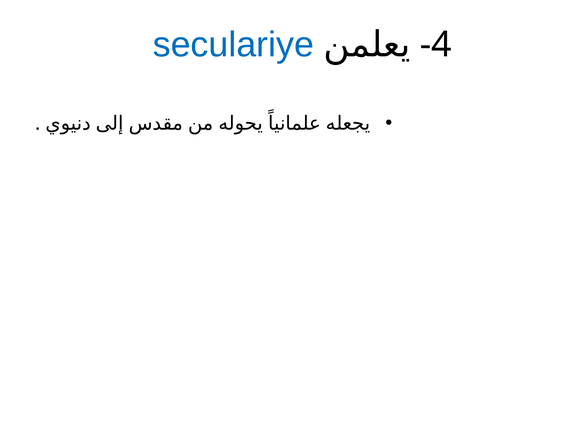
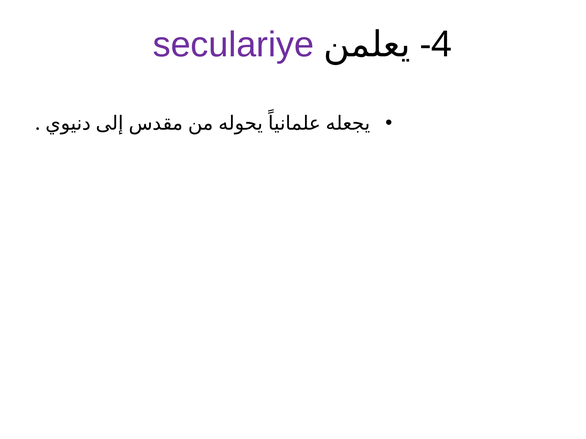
seculariye colour: blue -> purple (233, 45)
